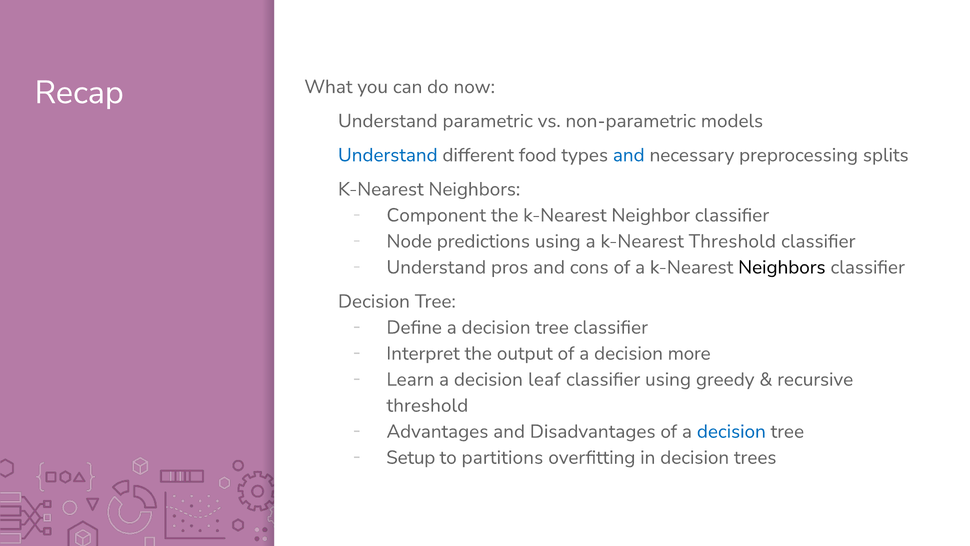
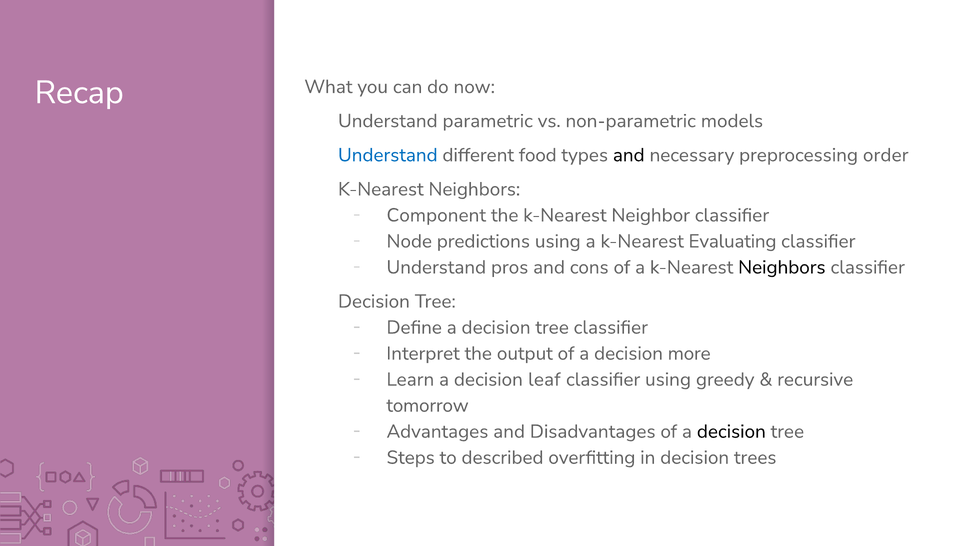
and colour: blue -> black (629, 155)
splits: splits -> order (886, 155)
k-Nearest Threshold: Threshold -> Evaluating (733, 241)
threshold: threshold -> tomorrow (428, 405)
decision colour: blue -> black (731, 431)
Setup: Setup -> Steps (411, 457)
partitions: partitions -> described (503, 457)
